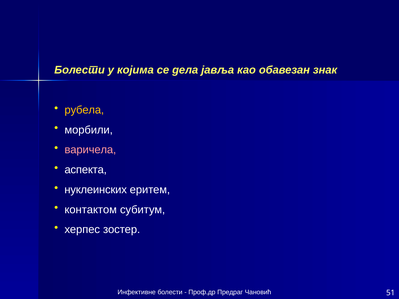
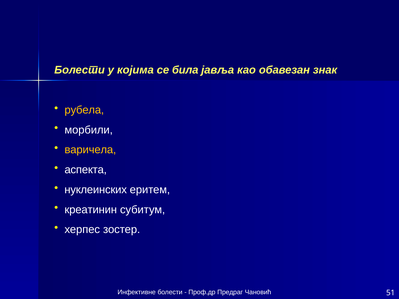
дела: дела -> била (185, 70)
варичела colour: pink -> yellow (90, 150)
контактом: контактом -> креатинин (91, 210)
